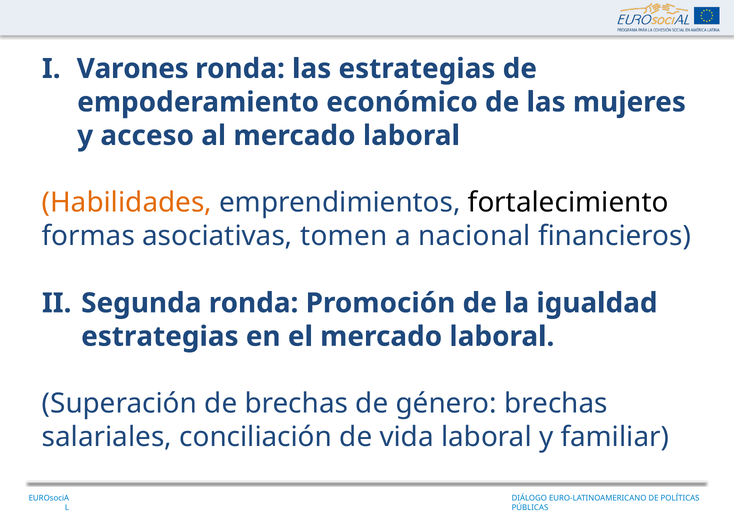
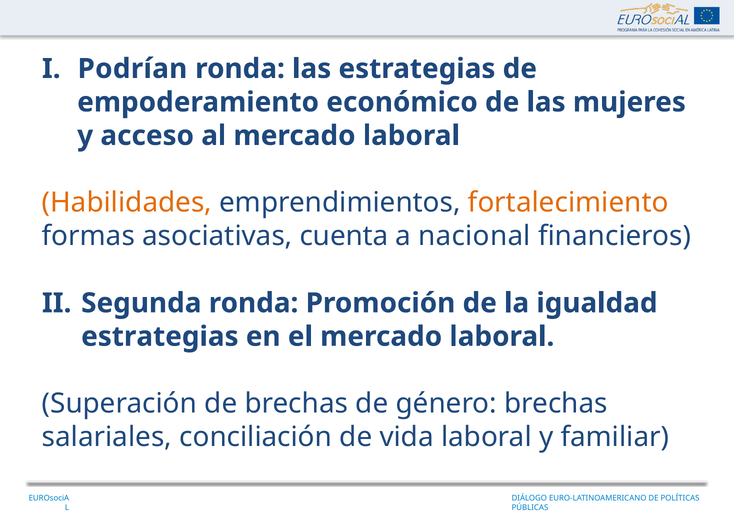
Varones: Varones -> Podrían (132, 69)
fortalecimiento colour: black -> orange (568, 203)
tomen: tomen -> cuenta (344, 236)
